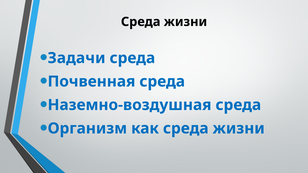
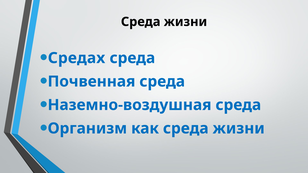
Задачи: Задачи -> Средах (77, 58)
